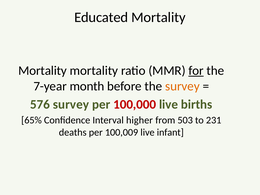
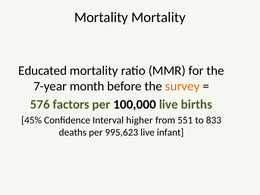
Educated: Educated -> Mortality (101, 17)
Mortality: Mortality -> Educated (43, 71)
for underline: present -> none (196, 71)
576 survey: survey -> factors (71, 104)
100,000 colour: red -> black (135, 104)
65%: 65% -> 45% (31, 120)
503: 503 -> 551 (185, 120)
231: 231 -> 833 (214, 120)
100,009: 100,009 -> 995,623 (122, 132)
